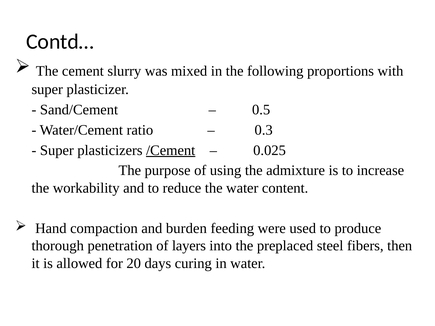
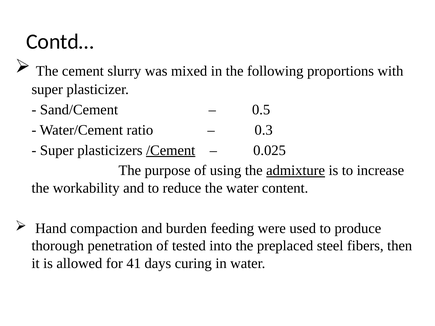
admixture underline: none -> present (296, 171)
layers: layers -> tested (189, 246)
20: 20 -> 41 (134, 263)
